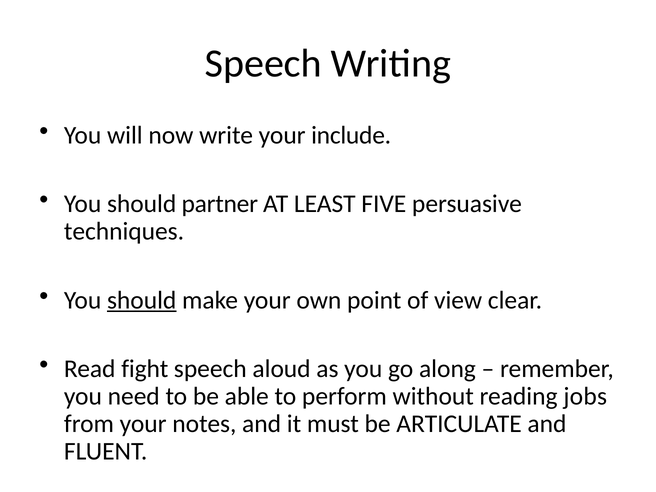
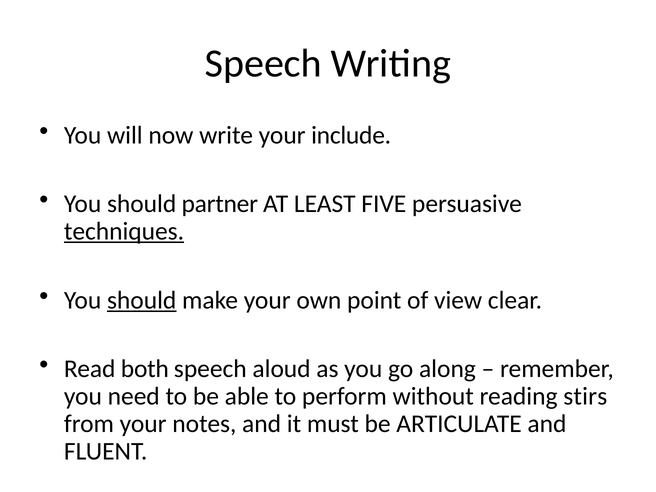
techniques underline: none -> present (124, 231)
fight: fight -> both (145, 369)
jobs: jobs -> stirs (585, 396)
